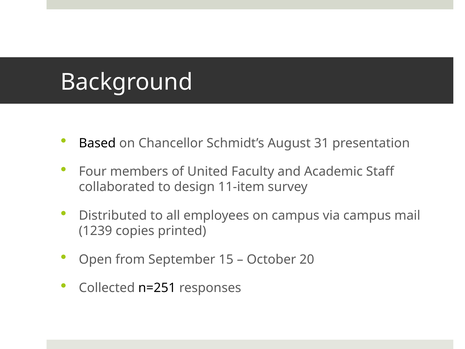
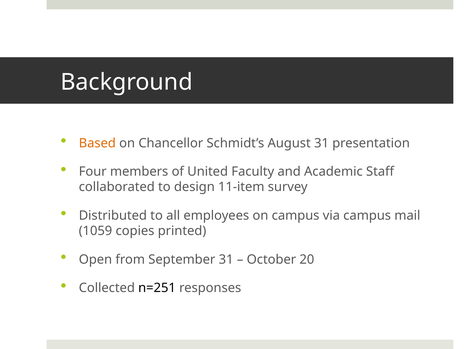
Based colour: black -> orange (97, 143)
1239: 1239 -> 1059 (95, 231)
September 15: 15 -> 31 (226, 259)
